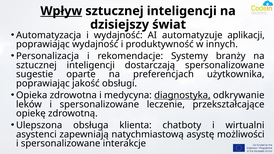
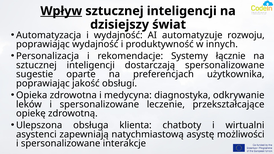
aplikacji: aplikacji -> rozwoju (246, 35)
branży: branży -> łącznie (231, 56)
diagnostyka underline: present -> none (182, 95)
